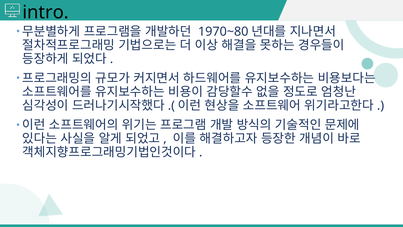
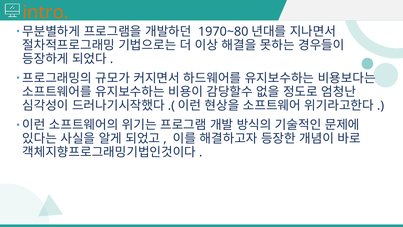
intro colour: black -> orange (46, 13)
